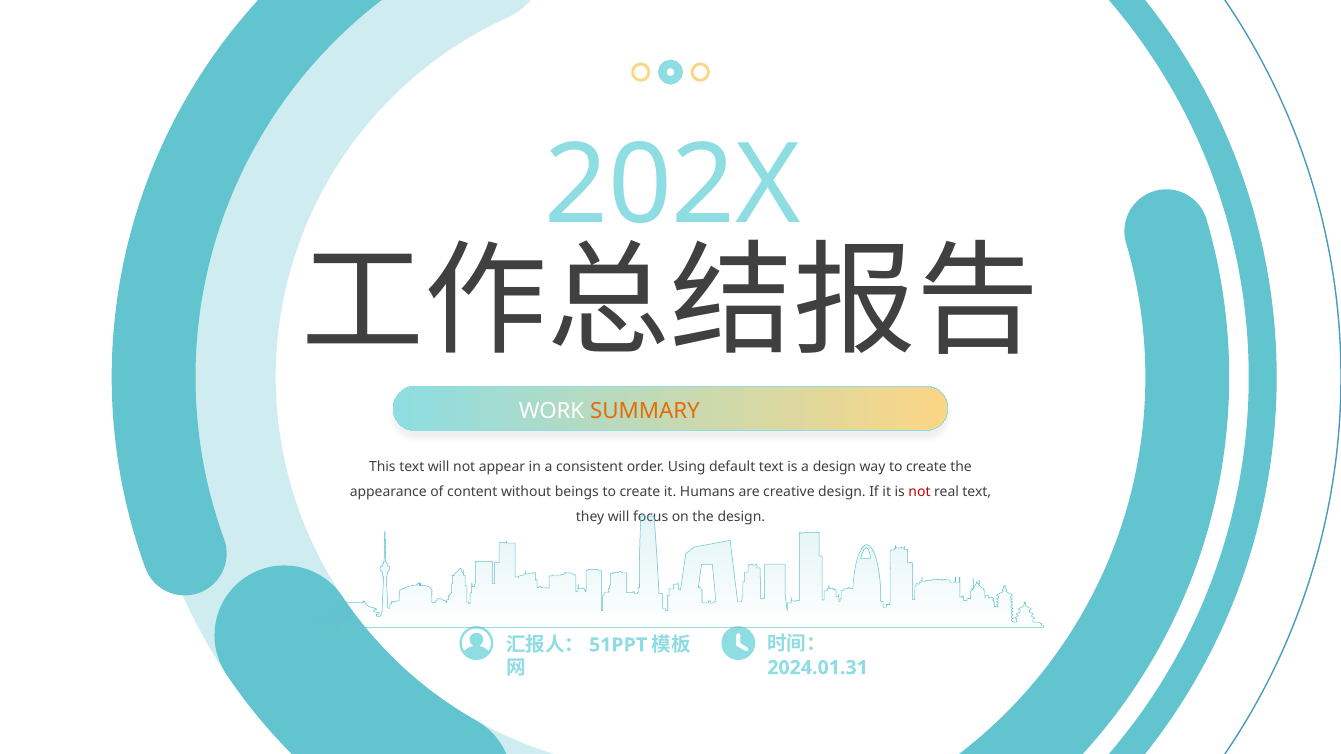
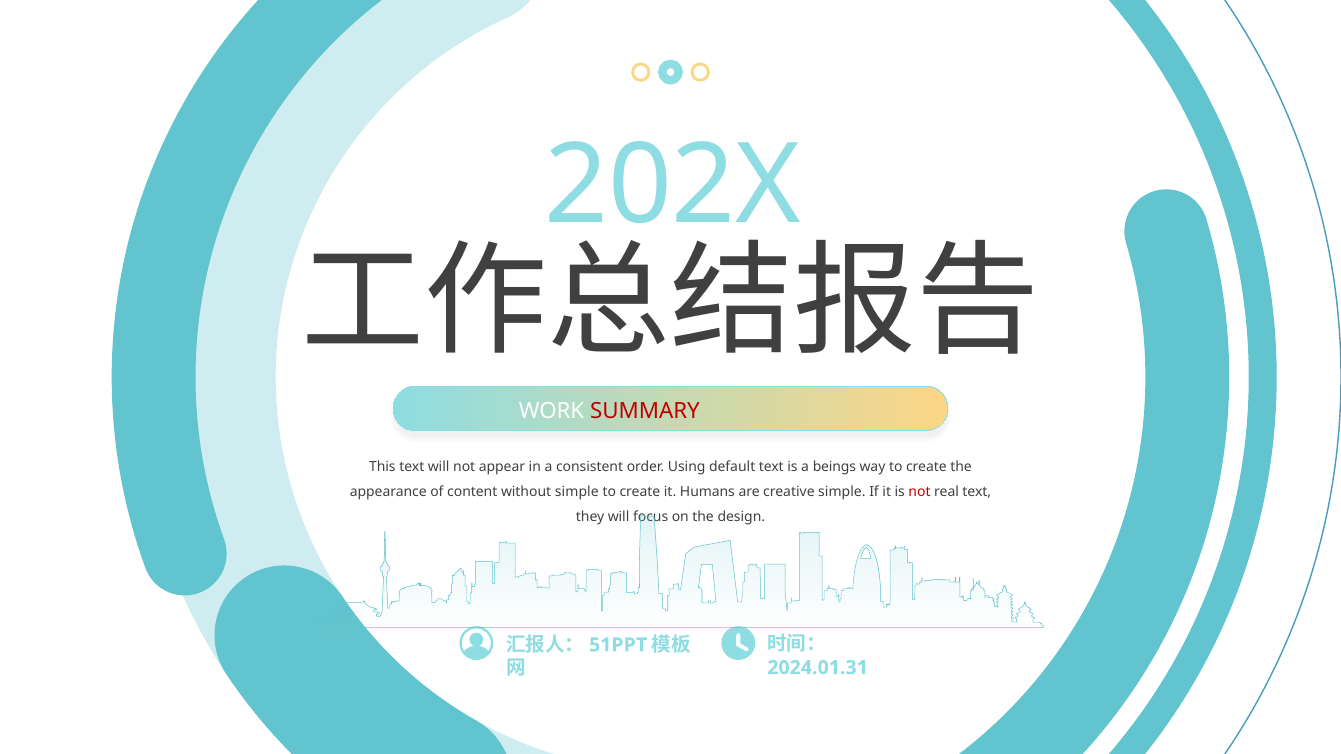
SUMMARY colour: orange -> red (645, 411)
a design: design -> beings (834, 467)
without beings: beings -> simple (577, 492)
creative design: design -> simple (842, 492)
